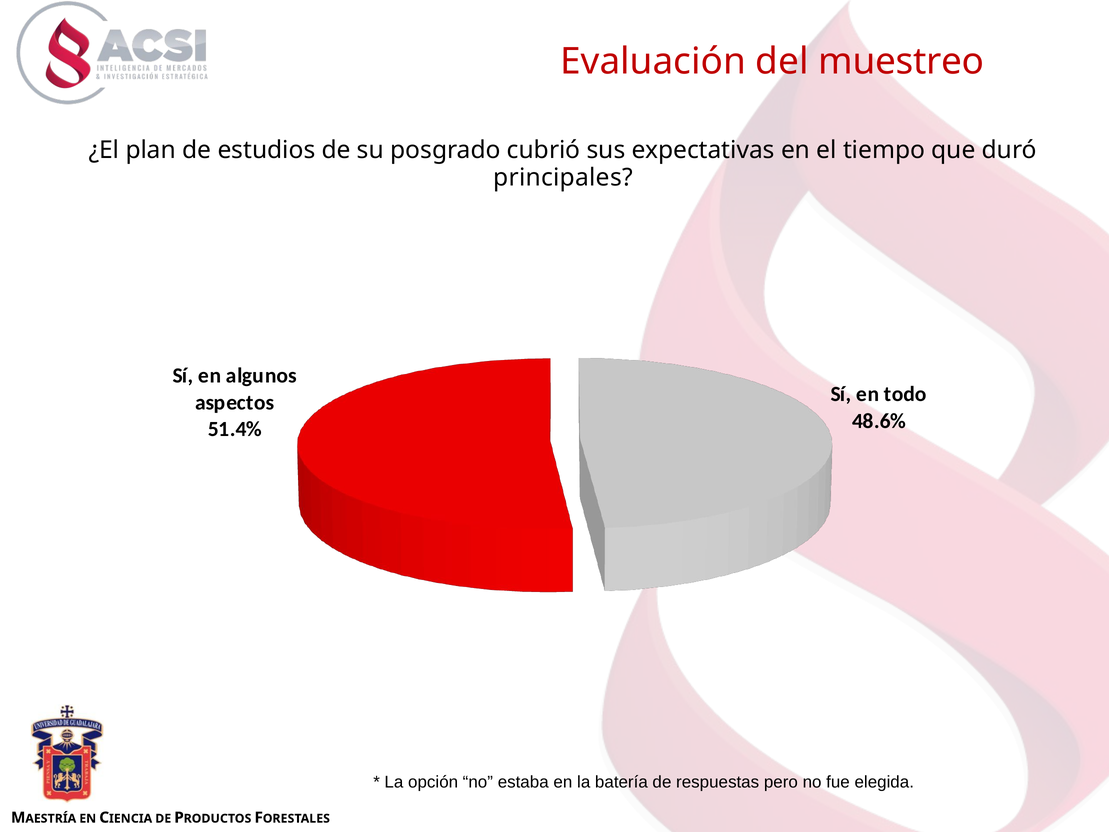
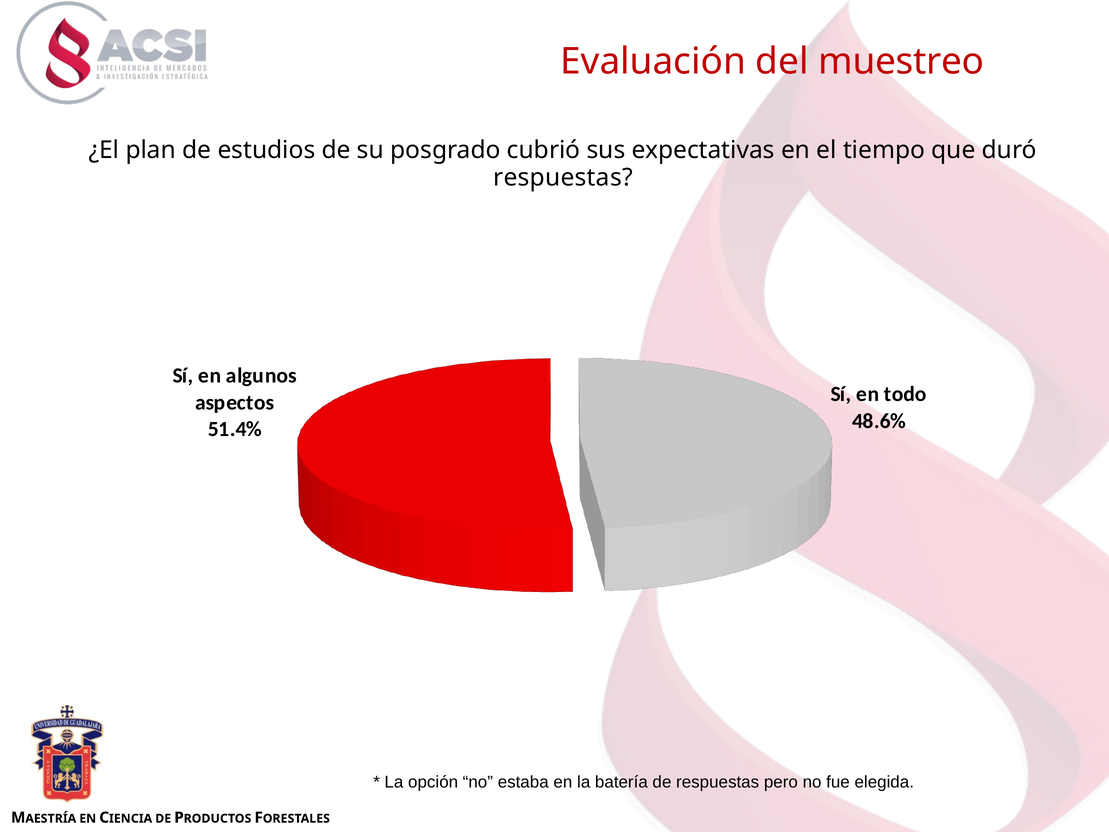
principales: principales -> respuestas (563, 178)
